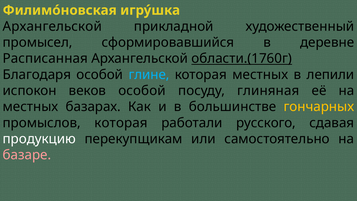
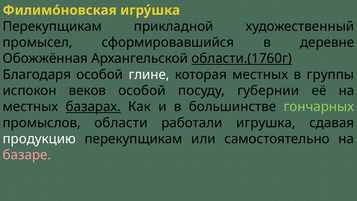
Архангельской: Архангельской -> Перекупщикам (52, 26)
Расписанная: Расписанная -> Обожжённая (45, 58)
глине colour: light blue -> white (149, 75)
лепили: лепили -> группы (330, 75)
глиняная: глиняная -> губернии (268, 91)
базарах underline: none -> present (93, 107)
гончарных colour: yellow -> light green (319, 107)
промыслов которая: которая -> области (121, 123)
русского: русского -> игрушка (266, 123)
